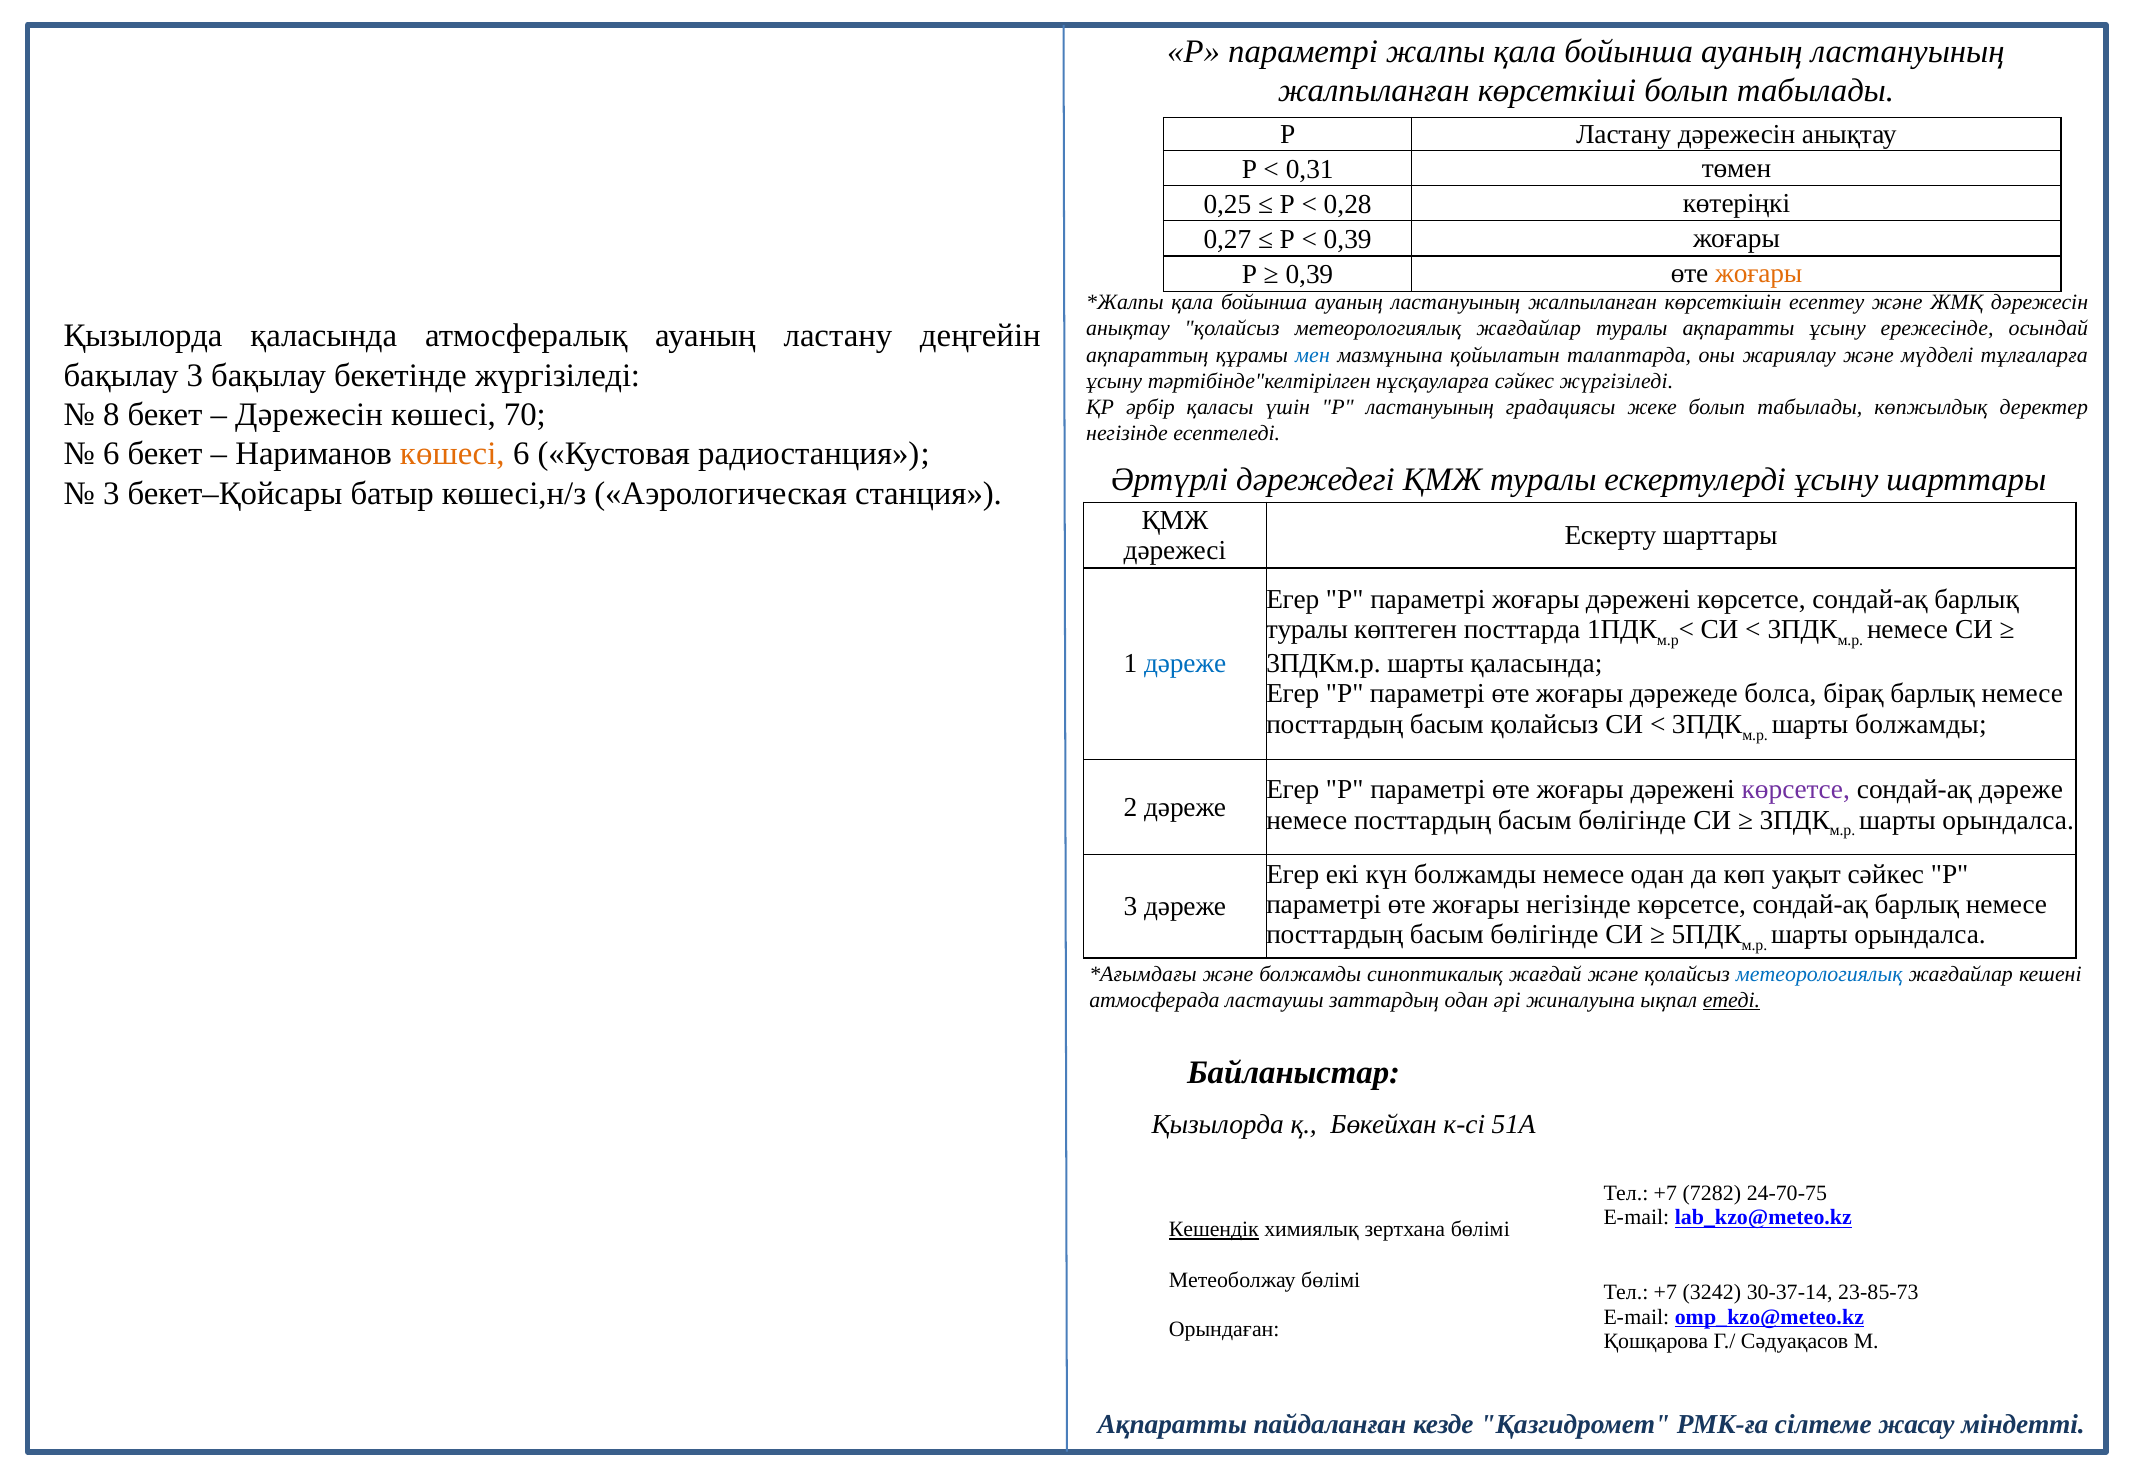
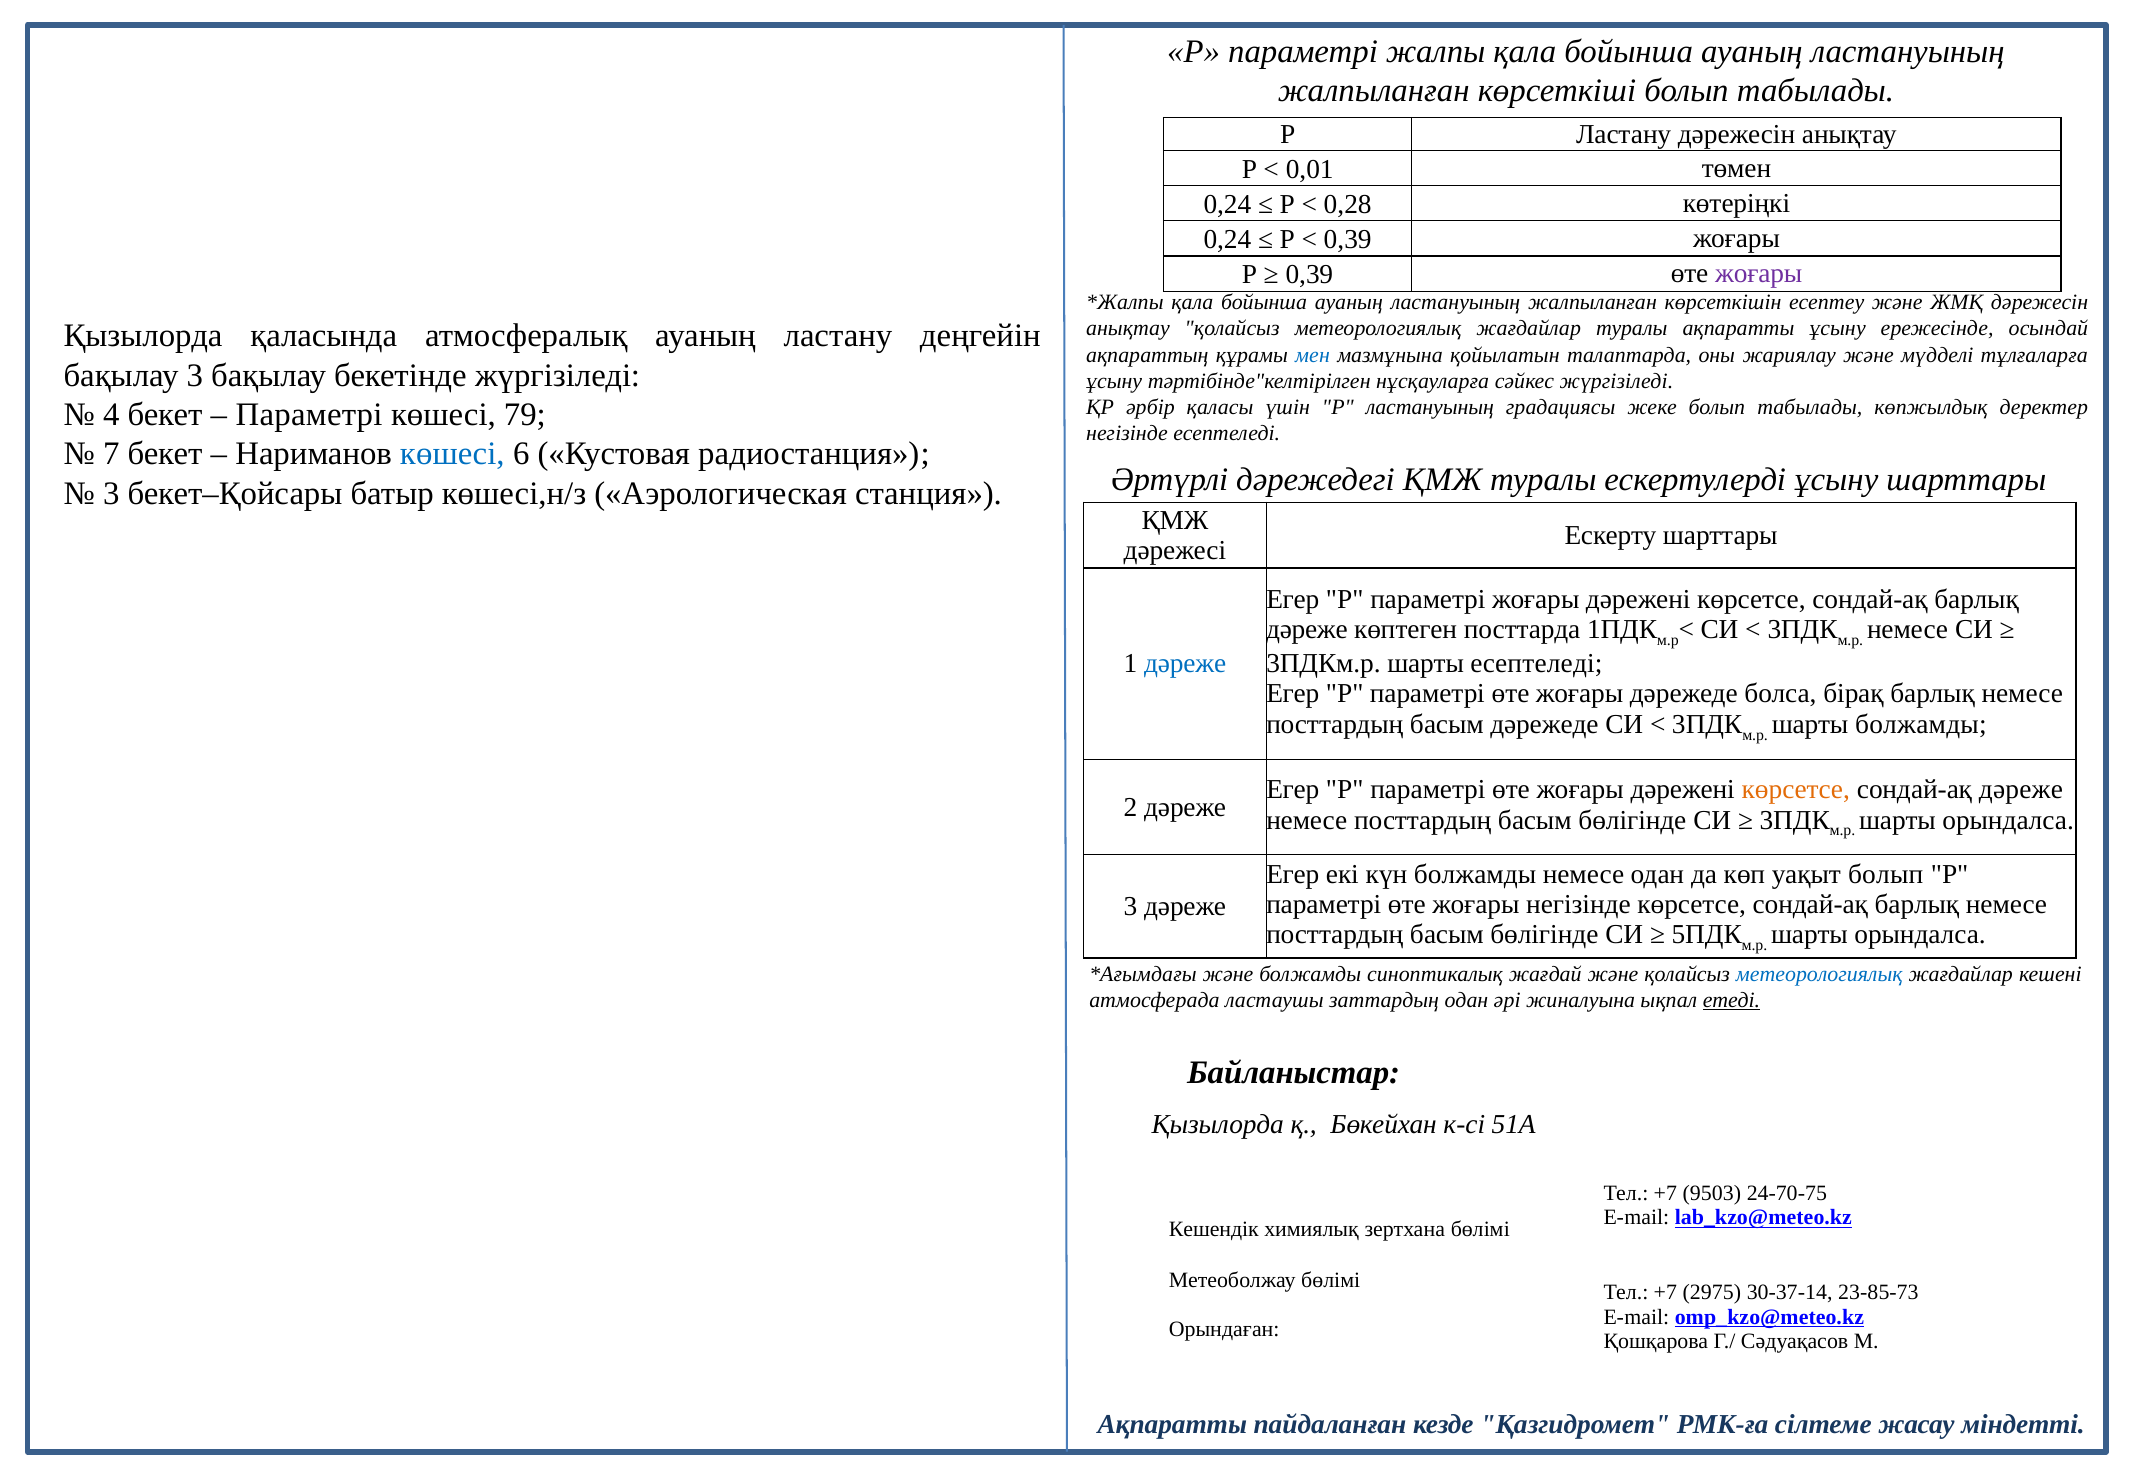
0,31: 0,31 -> 0,01 (1310, 169)
0,25: 0,25 -> 0,24 (1227, 204)
0,27: 0,27 -> 0,24 (1227, 240)
жоғары colour: orange -> purple (1759, 274)
8: 8 -> 4 (111, 415)
Дәрежесін: Дәрежесін -> Параметрі (309, 415)
70: 70 -> 79 (525, 415)
6: 6 -> 7 (111, 454)
көшесі colour: orange -> blue (452, 454)
туралы: туралы -> дәреже (1307, 629)
шарты қаласында: қаласында -> есептеледі (1537, 664)
басым қолайсыз: қолайсыз -> дәрежеде (1544, 724)
көрсетсе colour: purple -> orange (1796, 790)
уақыт сәйкес: сәйкес -> болып (1886, 875)
7282: 7282 -> 9503 (1712, 1194)
Кешендік underline: present -> none (1214, 1230)
3242: 3242 -> 2975 (1712, 1293)
